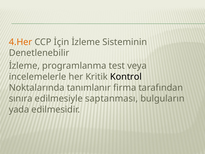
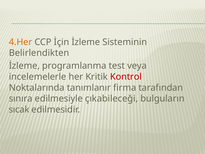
Denetlenebilir: Denetlenebilir -> Belirlendikten (39, 53)
Kontrol colour: black -> red (126, 77)
saptanması: saptanması -> çıkabileceği (112, 98)
yada: yada -> sıcak (19, 109)
